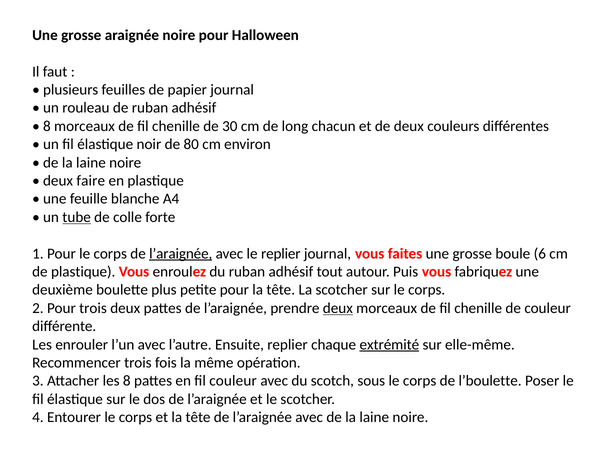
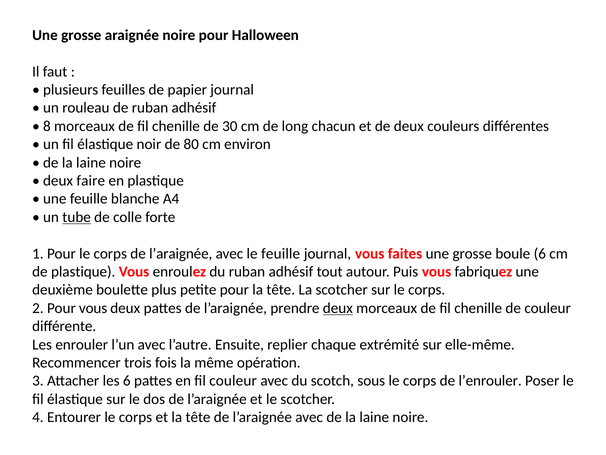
l’araignée underline: present -> none (181, 253)
le replier: replier -> feuille (281, 253)
Pour trois: trois -> vous (93, 308)
extrémité underline: present -> none (389, 344)
les 8: 8 -> 6 (127, 381)
l’boulette: l’boulette -> l’enrouler (490, 381)
